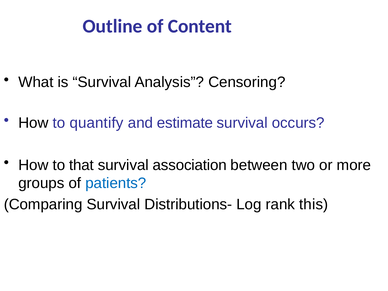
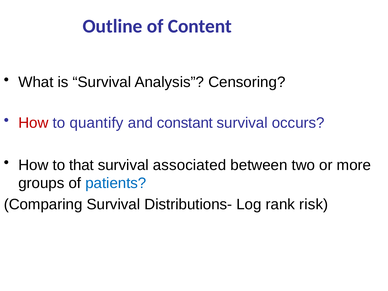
How colour: black -> red (33, 123)
estimate: estimate -> constant (185, 123)
association: association -> associated (190, 165)
this: this -> risk (314, 204)
